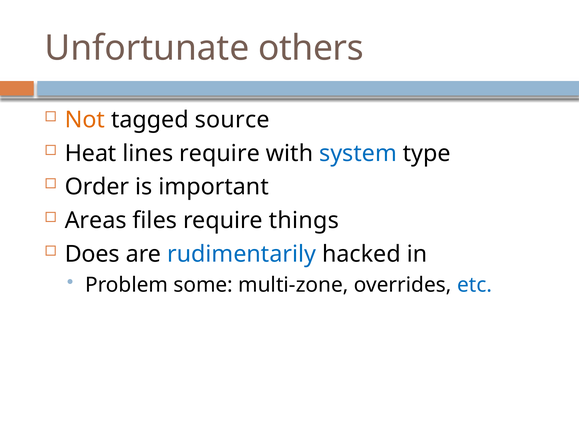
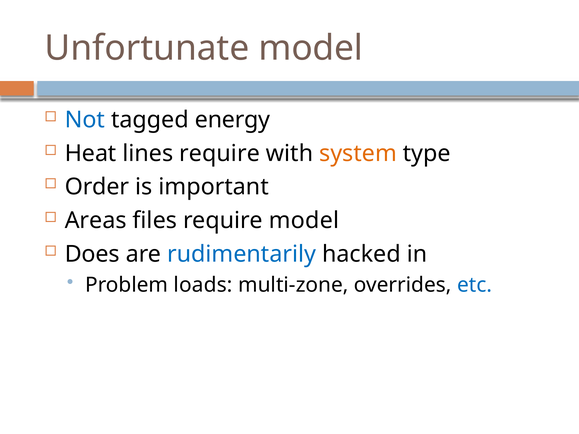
Unfortunate others: others -> model (311, 48)
Not colour: orange -> blue (85, 120)
source: source -> energy (232, 120)
system colour: blue -> orange (358, 153)
require things: things -> model (304, 221)
some: some -> loads (203, 285)
